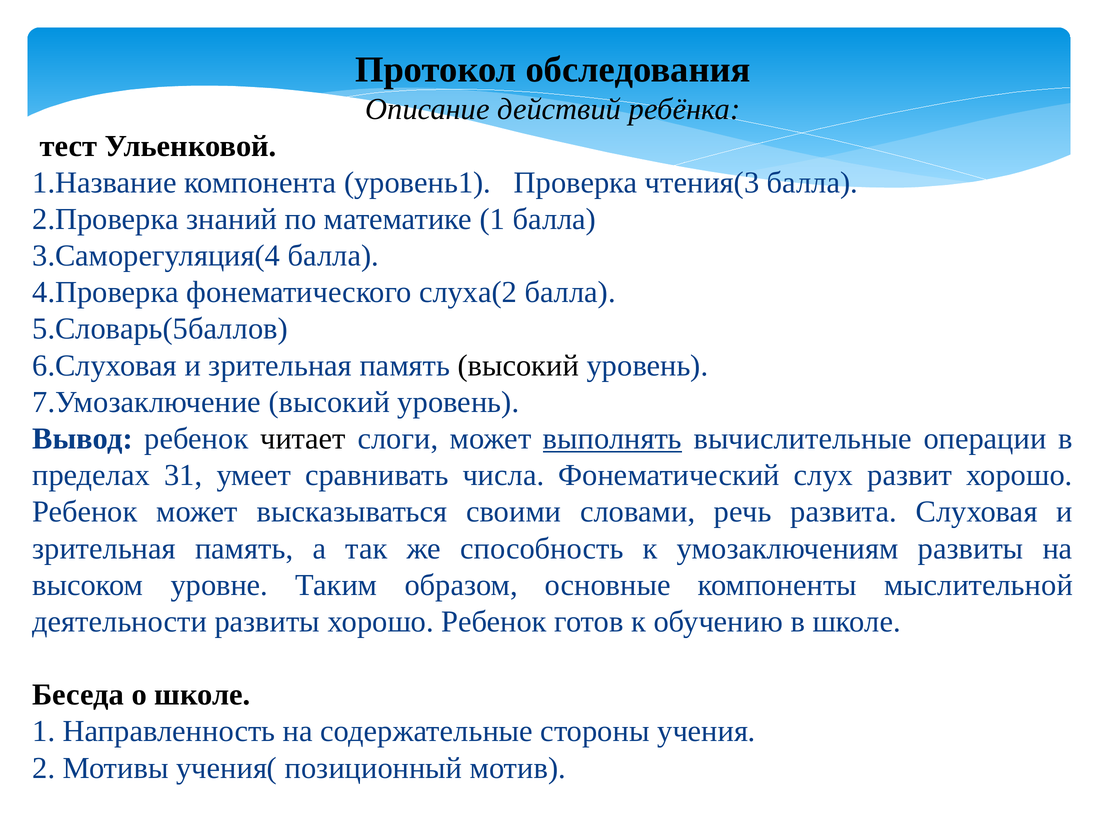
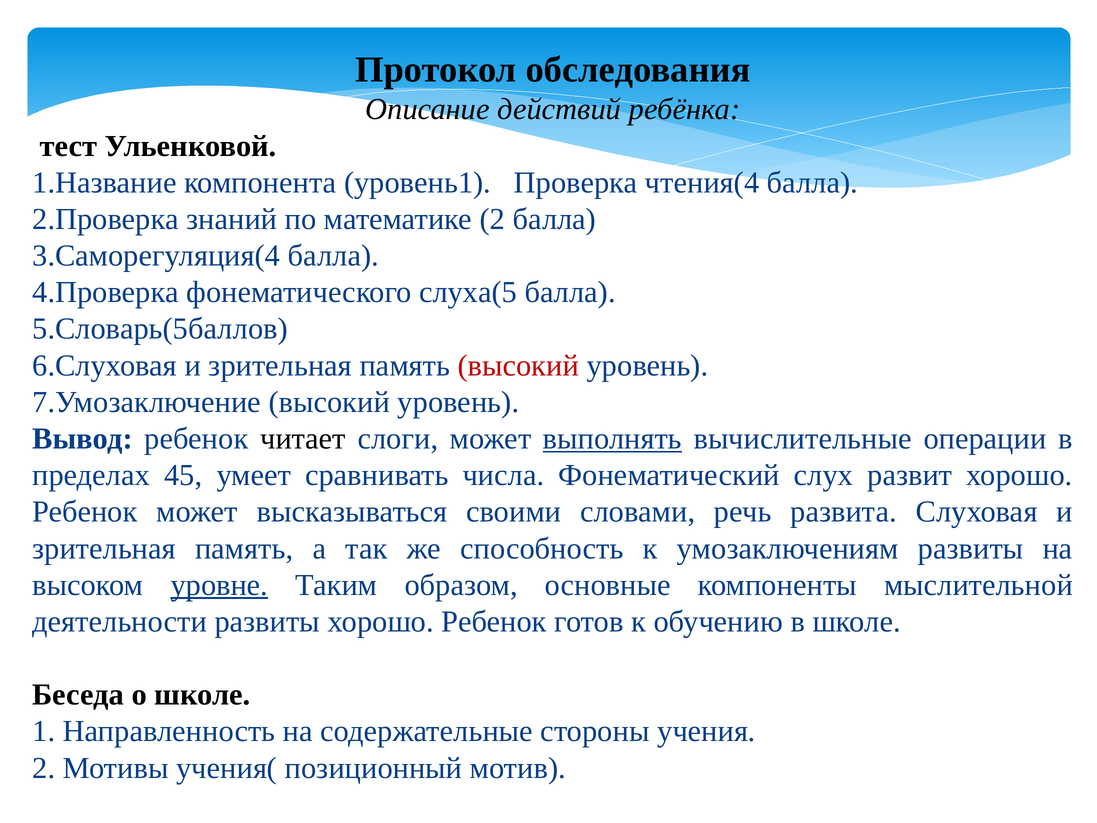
чтения(3: чтения(3 -> чтения(4 (702, 182)
математике 1: 1 -> 2 (492, 219)
слуха(2: слуха(2 -> слуха(5 (468, 292)
высокий colour: black -> red (518, 365)
31: 31 -> 45 (183, 475)
уровне underline: none -> present (219, 585)
